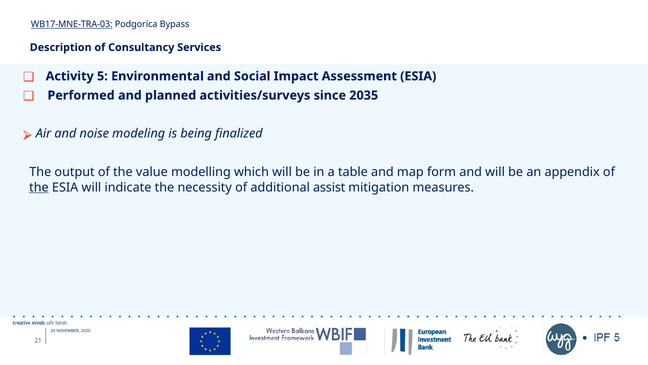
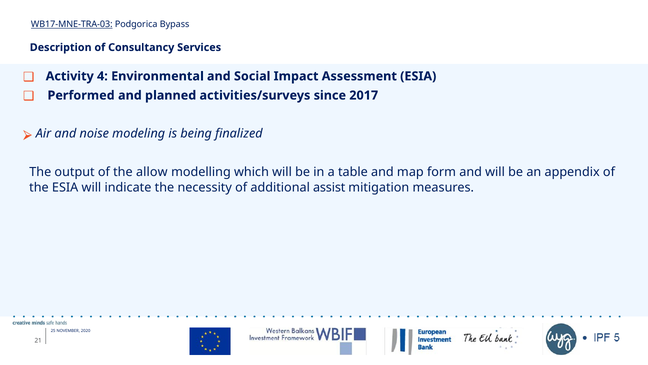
5: 5 -> 4 (102, 76)
2035: 2035 -> 2017 (364, 95)
value: value -> allow (152, 172)
the underline: present -> none (39, 187)
